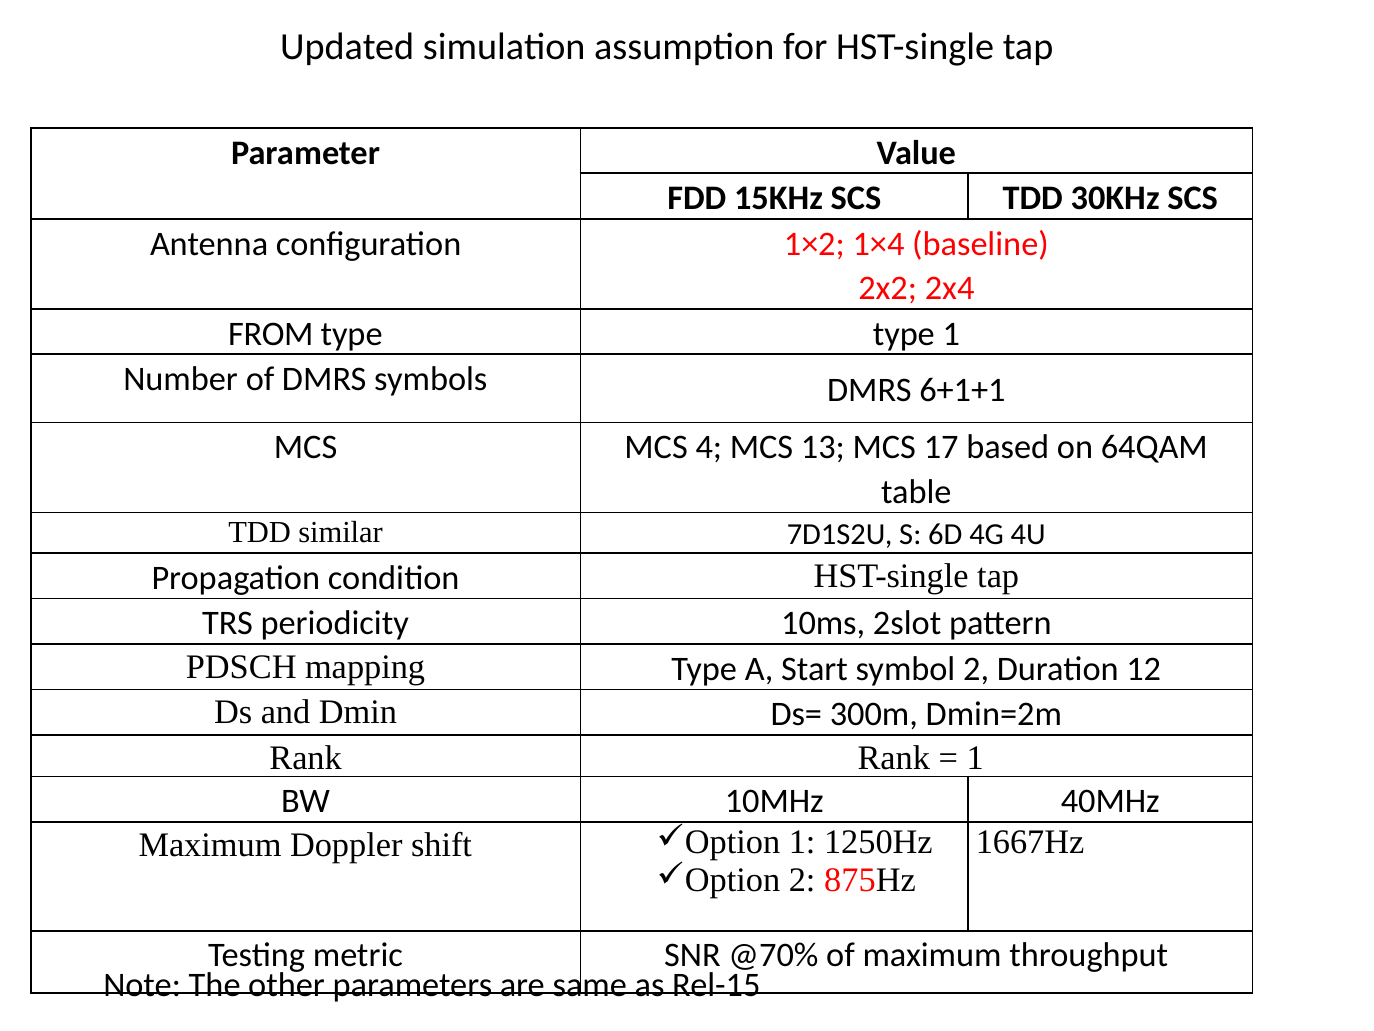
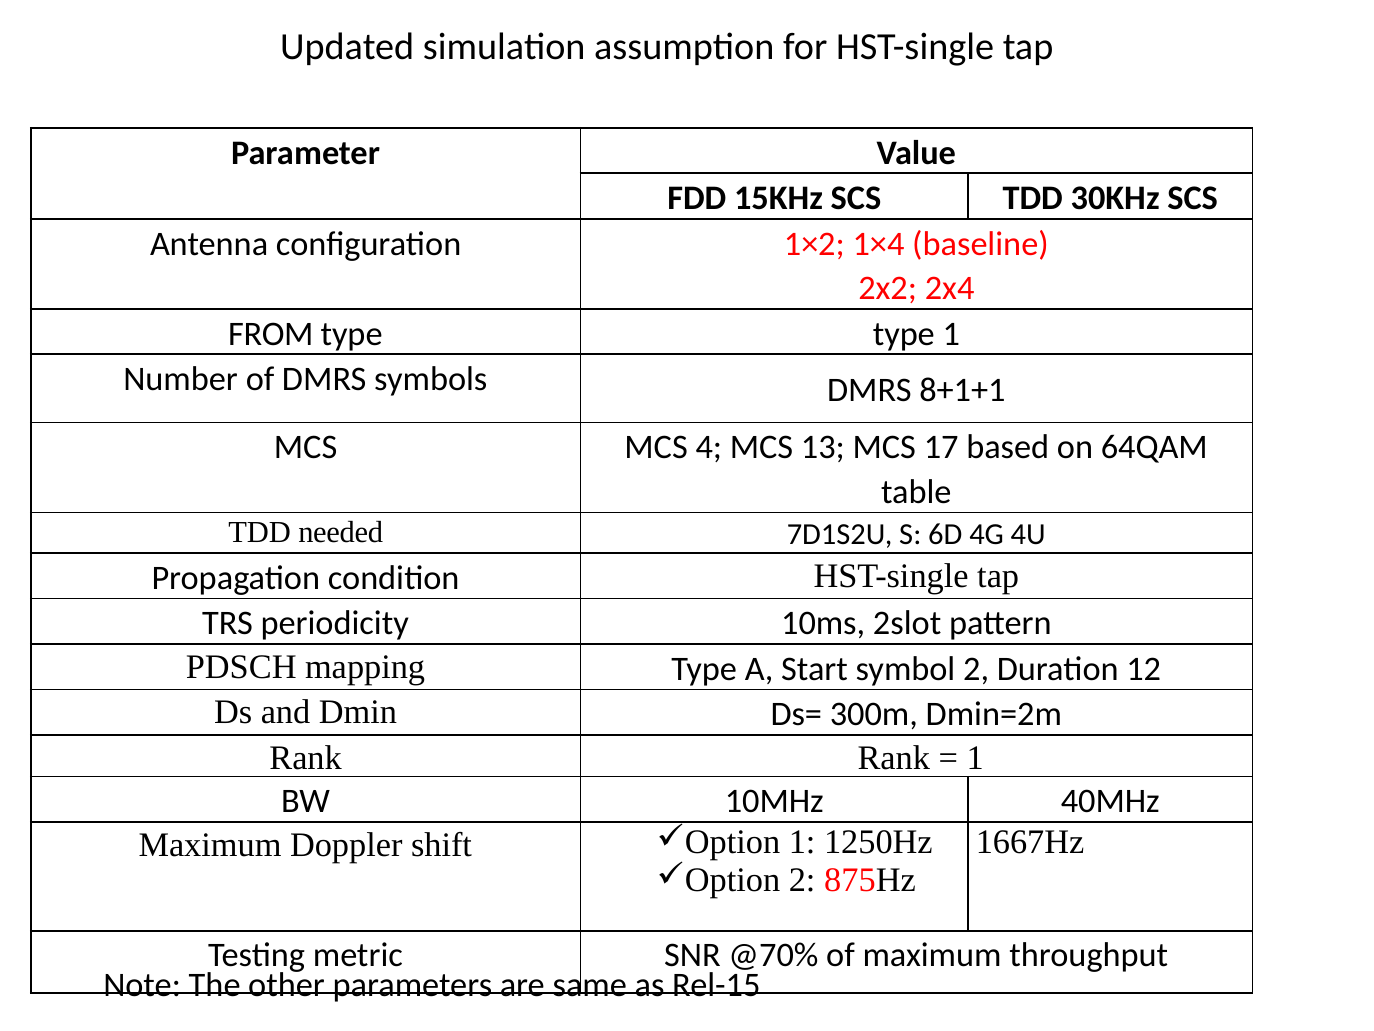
6+1+1: 6+1+1 -> 8+1+1 (962, 390)
similar: similar -> needed (341, 532)
